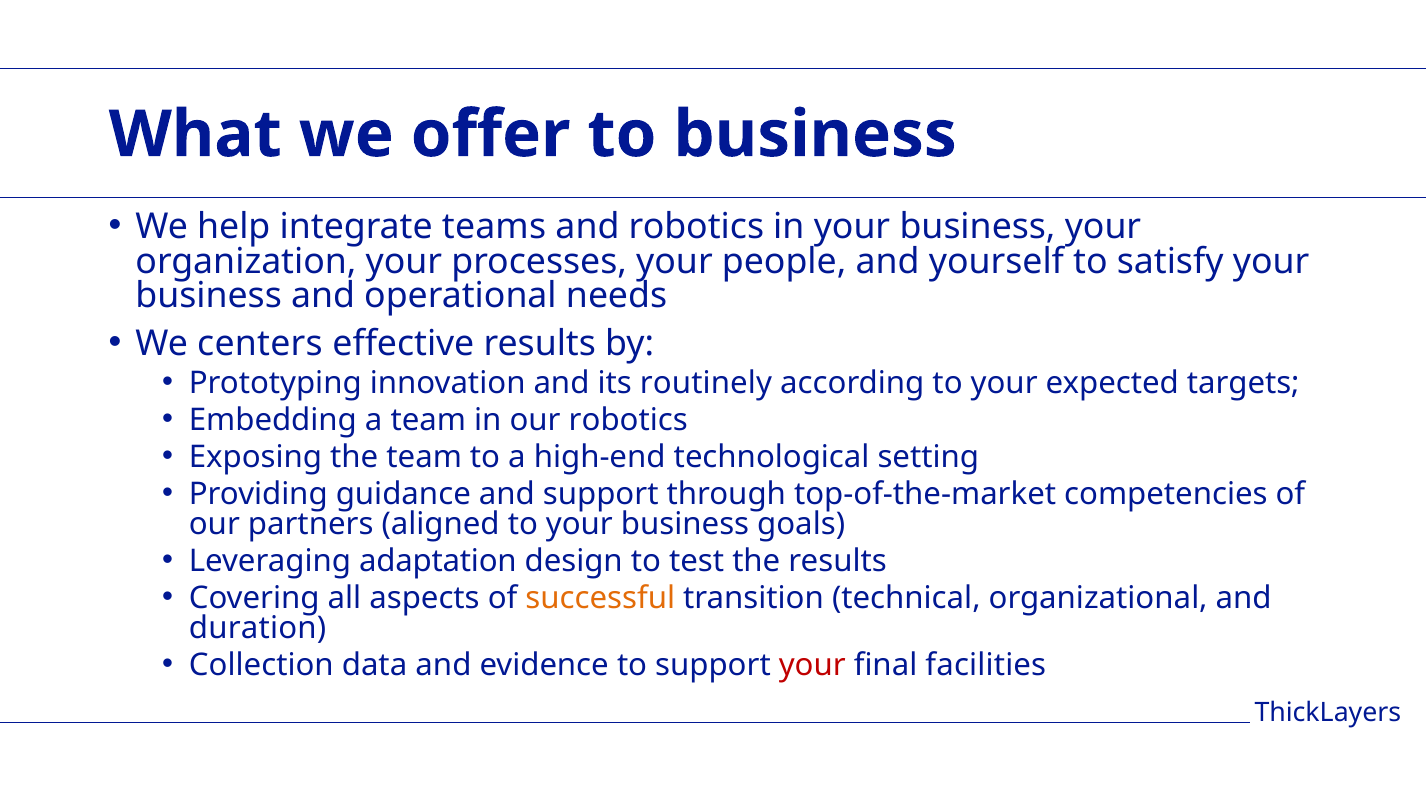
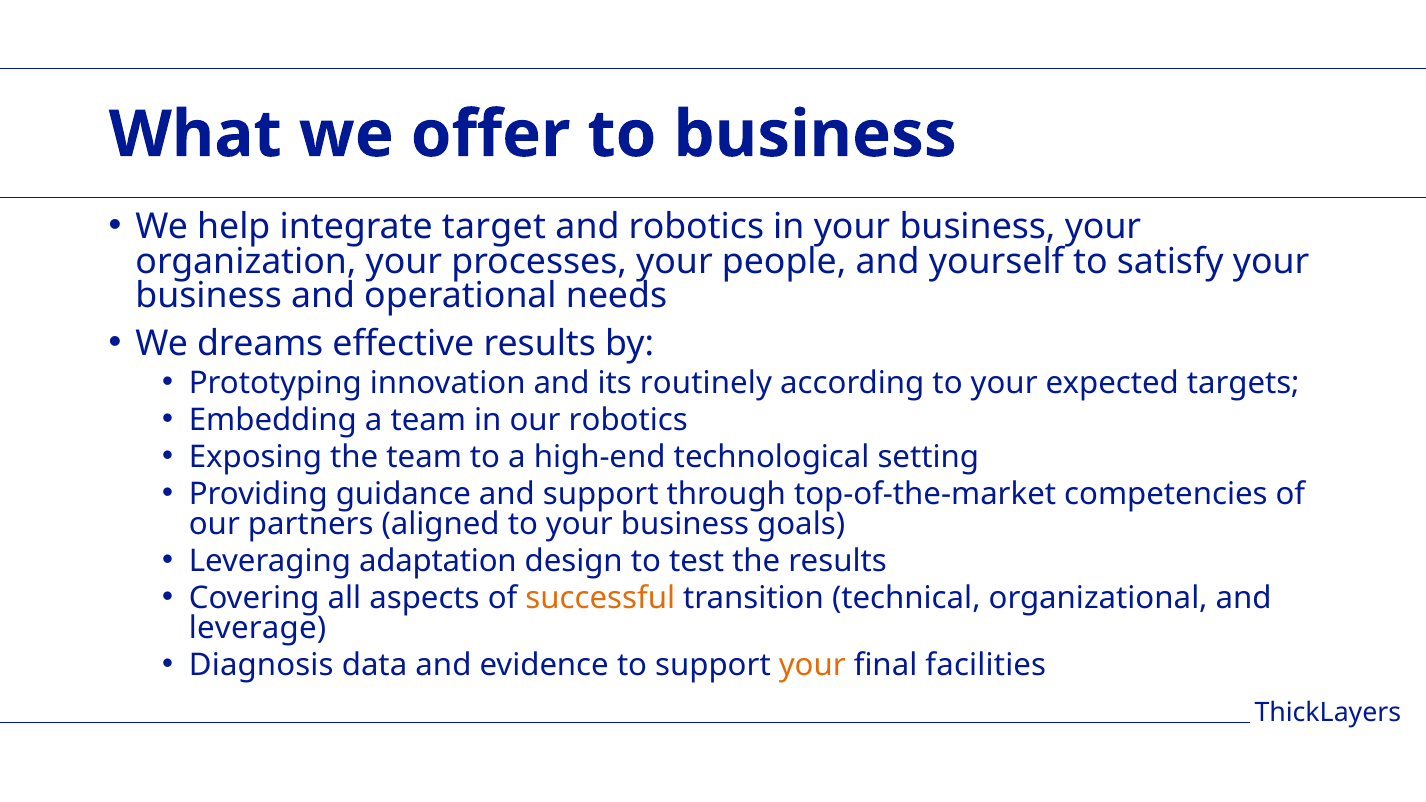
teams: teams -> target (494, 227)
centers: centers -> dreams (260, 344)
duration: duration -> leverage (258, 629)
Collection: Collection -> Diagnosis (261, 666)
your colour: red -> orange (812, 666)
